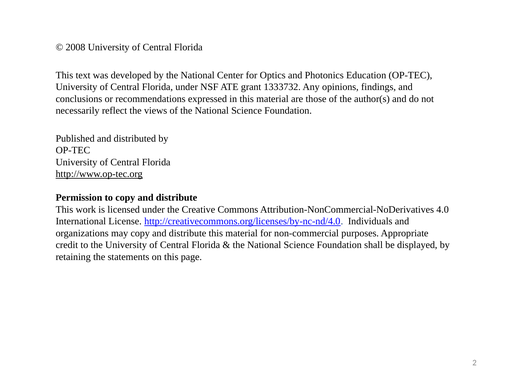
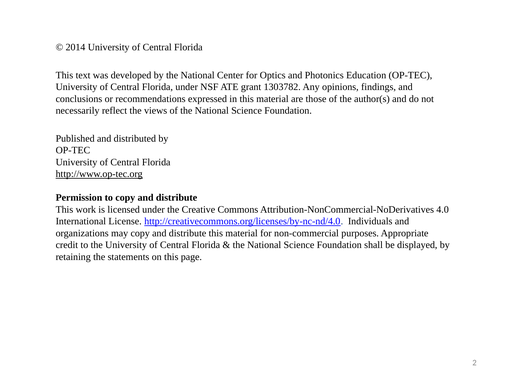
2008: 2008 -> 2014 (75, 47)
1333732: 1333732 -> 1303782 (282, 87)
